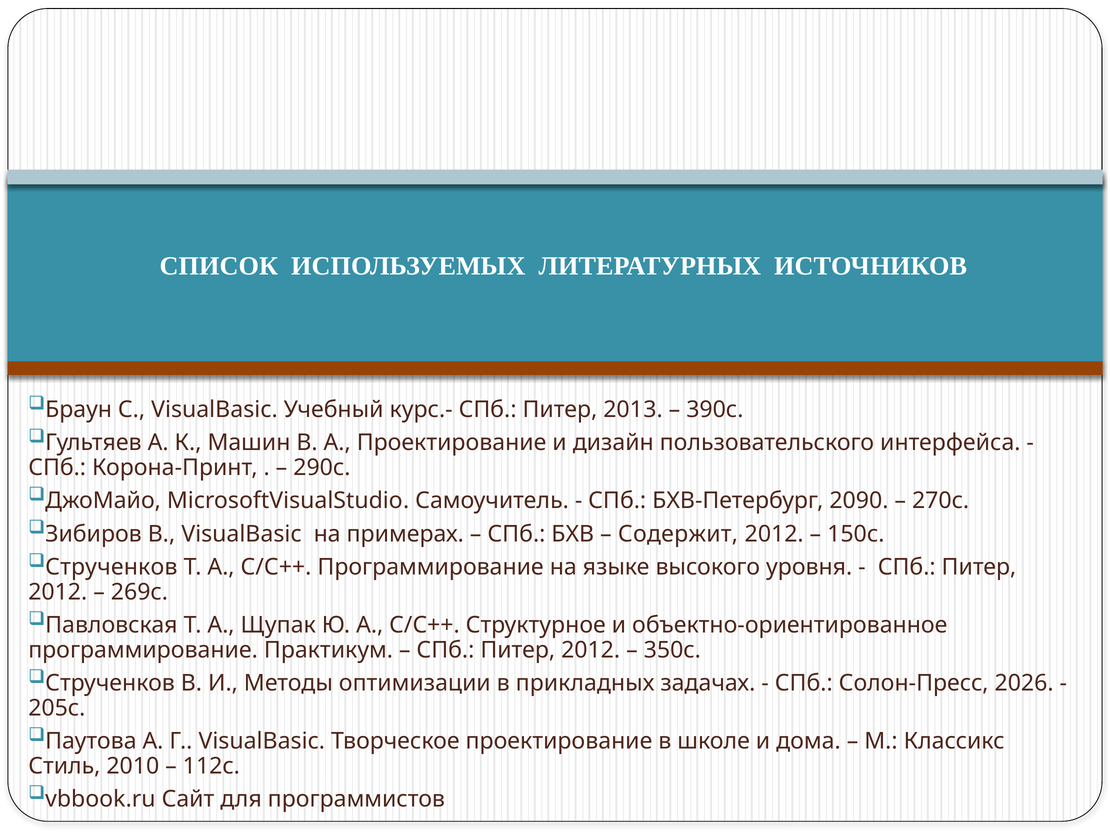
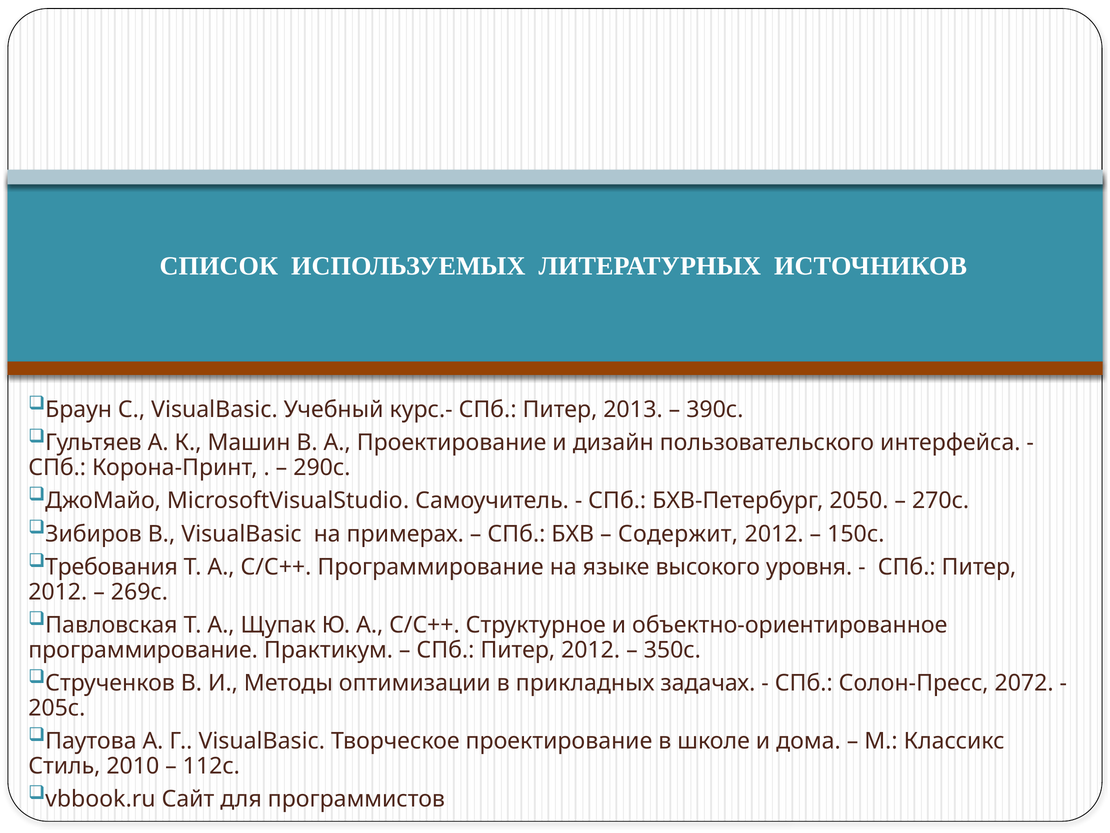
2090: 2090 -> 2050 (859, 501)
Струченков: Струченков -> Требования (112, 567)
2026: 2026 -> 2072 (1024, 683)
